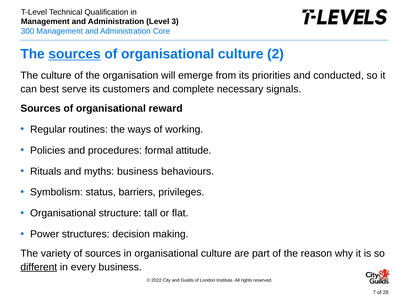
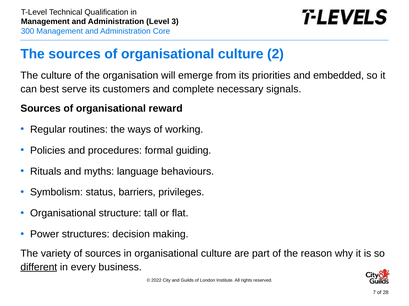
sources underline: present -> none (75, 54)
conducted: conducted -> embedded (339, 76)
attitude: attitude -> guiding (194, 151)
myths business: business -> language (138, 172)
